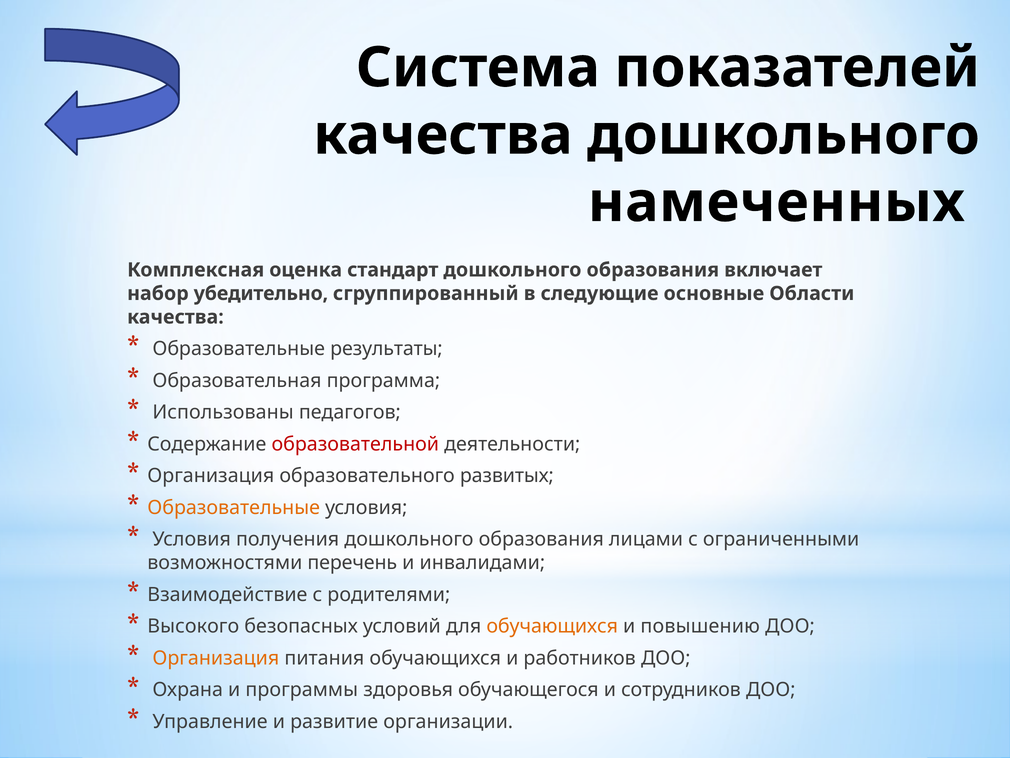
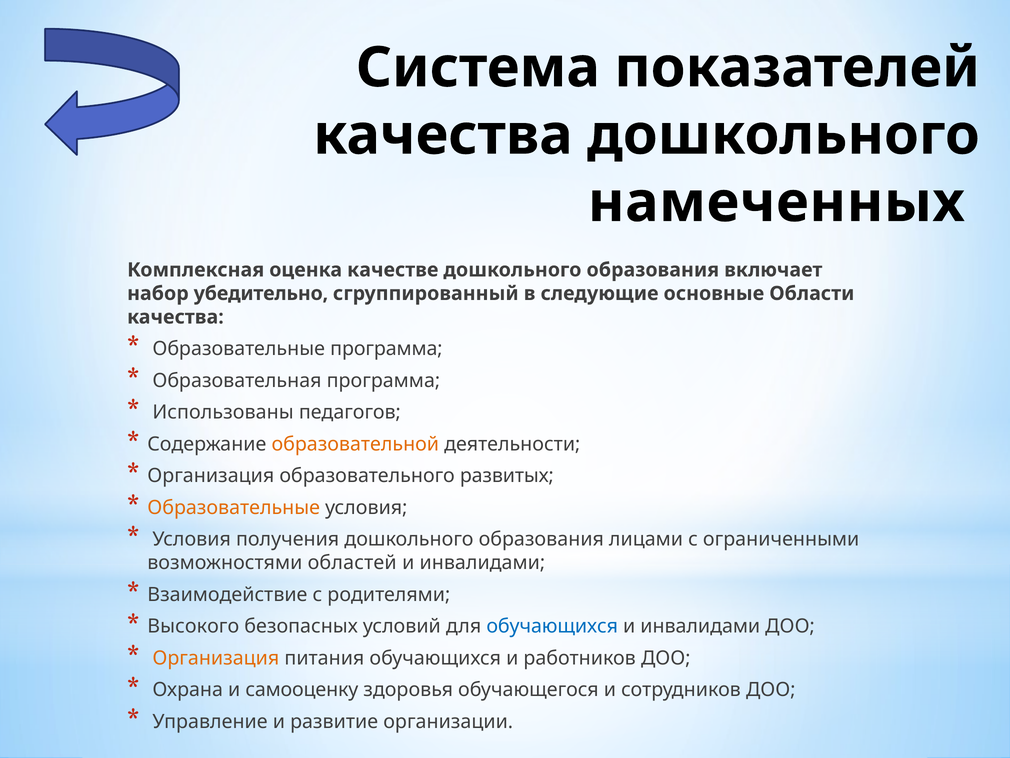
стандарт: стандарт -> качестве (393, 270)
Образовательные результаты: результаты -> программа (386, 349)
образовательной colour: red -> orange (355, 444)
перечень: перечень -> областей (352, 563)
обучающихся colour: orange -> blue (552, 626)
повышению: повышению -> инвалидами (700, 626)
программы: программы -> самооценку (302, 690)
